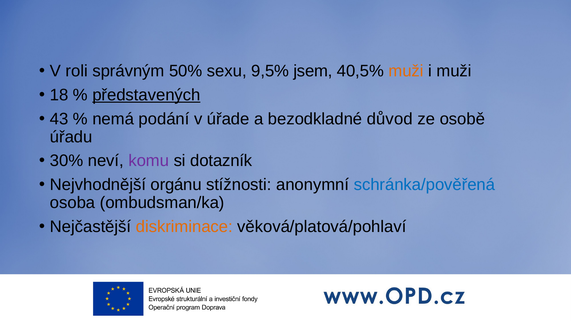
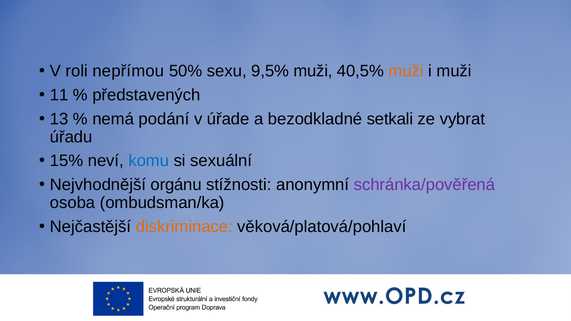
správným: správným -> nepřímou (128, 71)
9,5% jsem: jsem -> muži (313, 71)
18: 18 -> 11 (59, 95)
představených underline: present -> none (146, 95)
43: 43 -> 13 (59, 119)
důvod: důvod -> setkali (390, 119)
osobě: osobě -> vybrat (462, 119)
30%: 30% -> 15% (67, 161)
komu colour: purple -> blue (149, 161)
dotazník: dotazník -> sexuální (221, 161)
schránka/pověřená colour: blue -> purple (424, 185)
